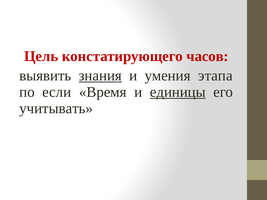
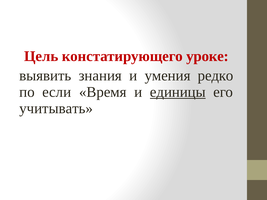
часов: часов -> уроке (207, 56)
знания underline: present -> none (100, 76)
этапа: этапа -> редко (216, 76)
